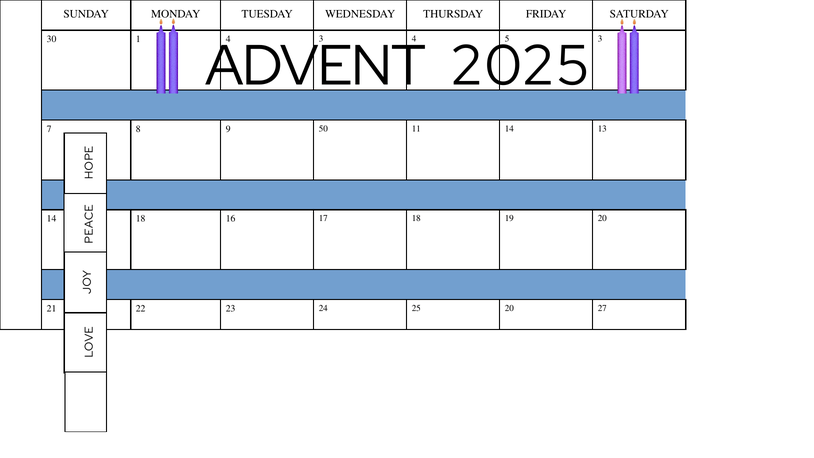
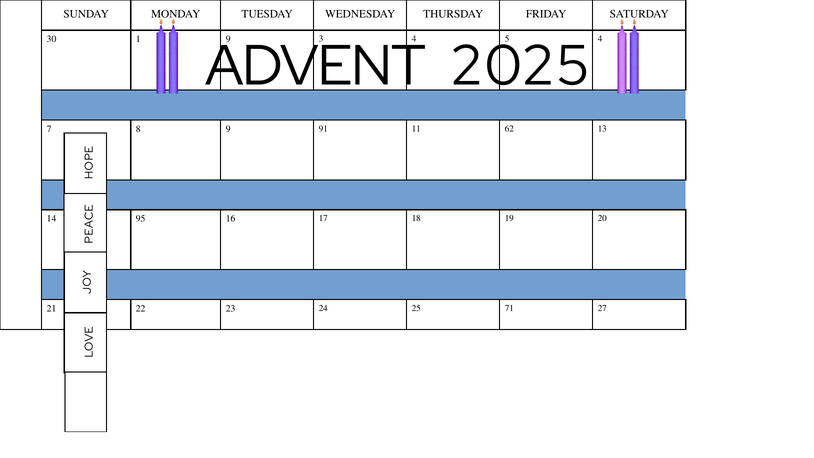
1 4: 4 -> 9 (228, 39)
5 3: 3 -> 4 (600, 39)
50: 50 -> 91 (323, 129)
11 14: 14 -> 62 (509, 129)
14 18: 18 -> 95 (141, 219)
25 20: 20 -> 71 (509, 308)
